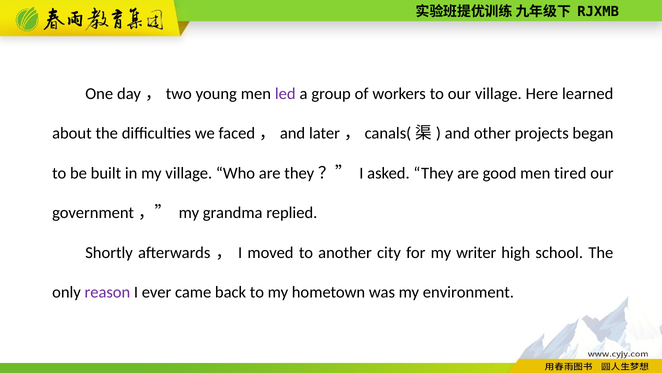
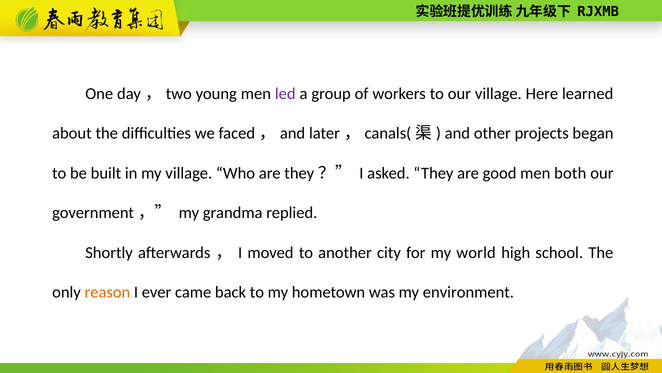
tired: tired -> both (570, 173)
writer: writer -> world (476, 252)
reason colour: purple -> orange (107, 292)
